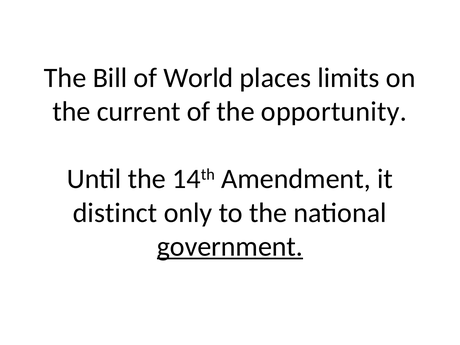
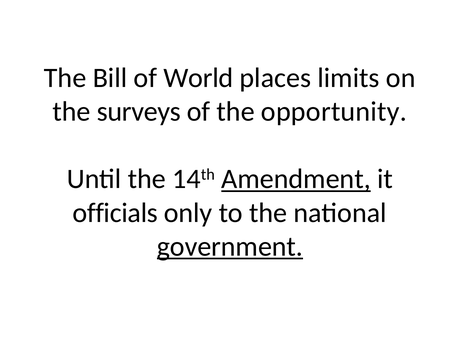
current: current -> surveys (139, 112)
Amendment underline: none -> present (296, 179)
distinct: distinct -> officials (115, 213)
